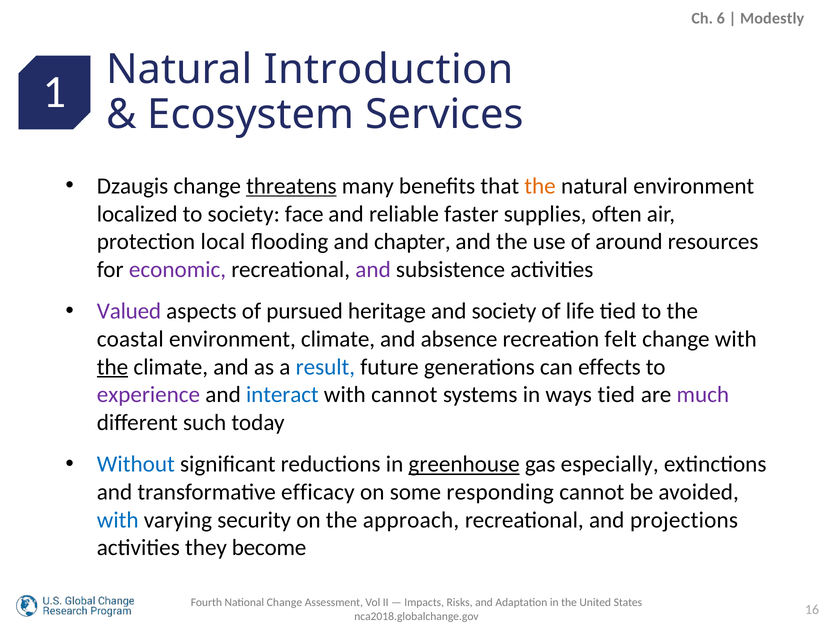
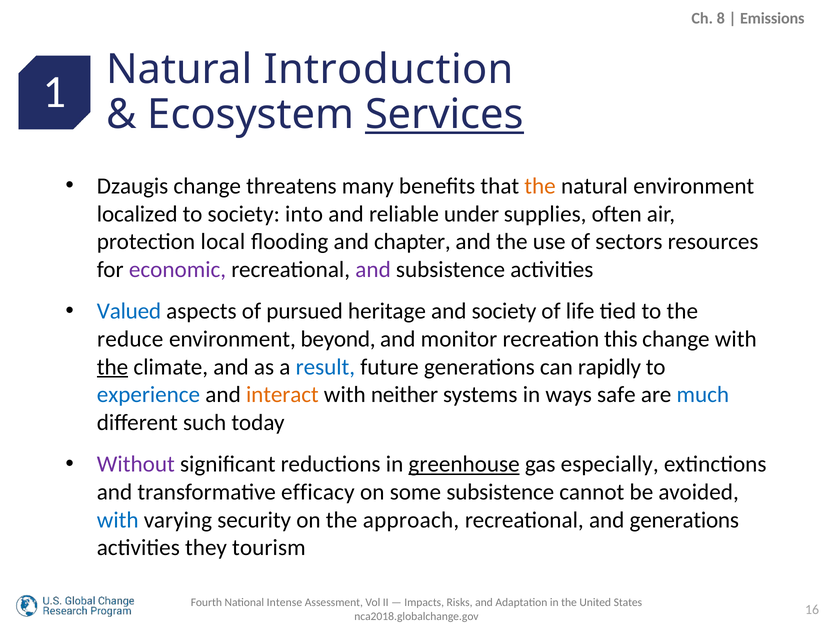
6: 6 -> 8 (721, 18)
Modestly: Modestly -> Emissions (772, 18)
Services underline: none -> present (444, 115)
threatens underline: present -> none (291, 186)
face: face -> into (304, 214)
faster: faster -> under (472, 214)
around: around -> sectors (629, 242)
Valued colour: purple -> blue (129, 311)
coastal: coastal -> reduce (130, 339)
environment climate: climate -> beyond (338, 339)
absence: absence -> monitor (459, 339)
felt: felt -> this (621, 339)
effects: effects -> rapidly (609, 367)
experience colour: purple -> blue (148, 395)
interact colour: blue -> orange (282, 395)
with cannot: cannot -> neither (404, 395)
ways tied: tied -> safe (616, 395)
much colour: purple -> blue (703, 395)
Without colour: blue -> purple (136, 464)
some responding: responding -> subsistence (500, 492)
and projections: projections -> generations (684, 520)
become: become -> tourism (269, 547)
Change: Change -> Intense (284, 602)
